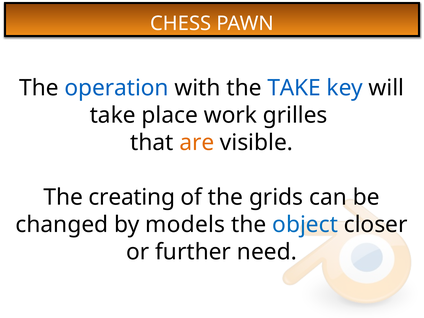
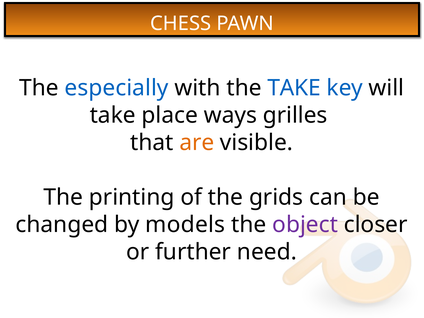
operation: operation -> especially (117, 88)
work: work -> ways (230, 115)
creating: creating -> printing (132, 197)
object colour: blue -> purple (305, 225)
